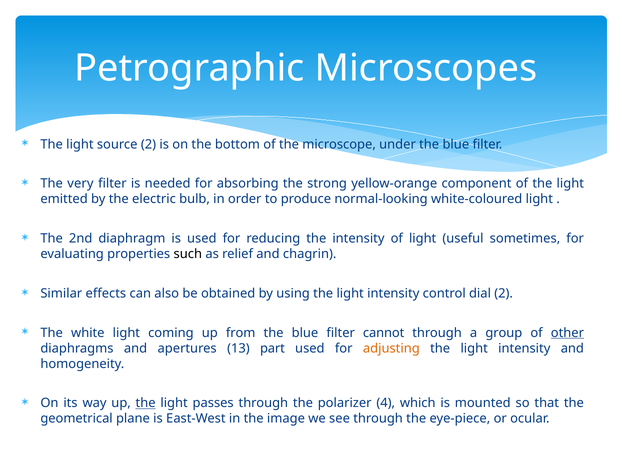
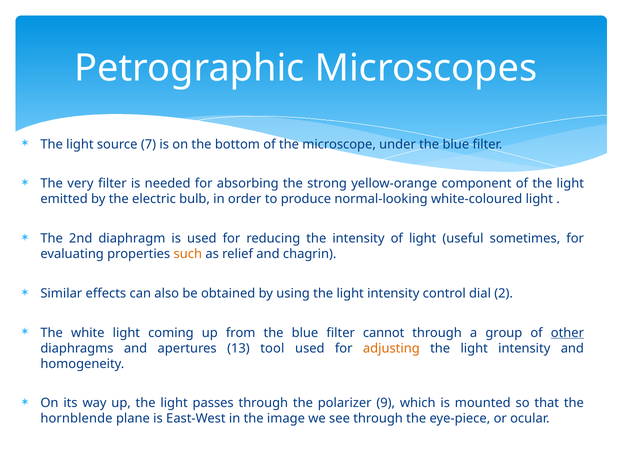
source 2: 2 -> 7 (148, 145)
such colour: black -> orange (188, 254)
part: part -> tool (272, 349)
the underline: present -> none (146, 404)
4: 4 -> 9 (386, 404)
geometrical: geometrical -> hornblende (76, 419)
